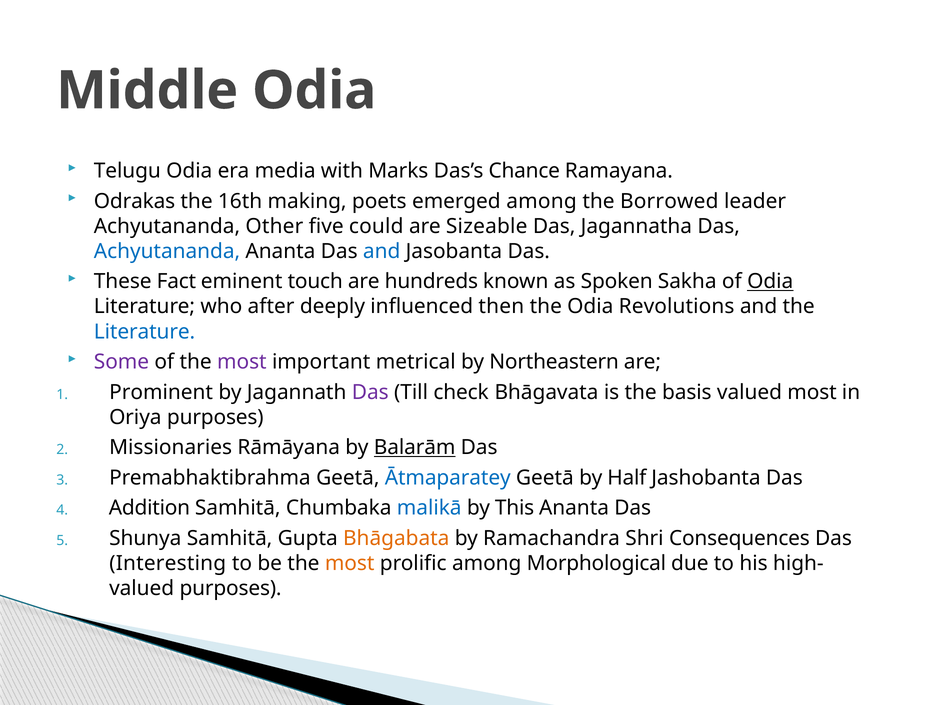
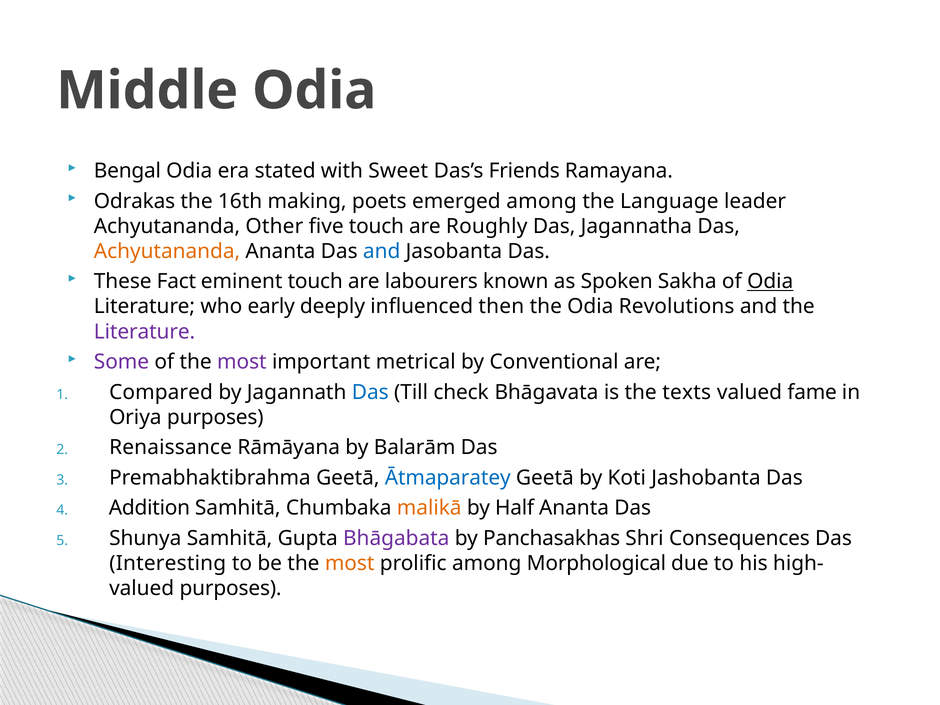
Telugu: Telugu -> Bengal (127, 171)
media: media -> stated (285, 171)
Marks: Marks -> Sweet (398, 171)
Chance: Chance -> Friends (524, 171)
Borrowed: Borrowed -> Language (669, 201)
five could: could -> touch (376, 226)
Sizeable: Sizeable -> Roughly (487, 226)
Achyutananda colour: blue -> orange (167, 251)
hundreds: hundreds -> labourers (431, 282)
after: after -> early (271, 307)
Literature colour: blue -> purple (145, 332)
Northeastern: Northeastern -> Conventional (554, 362)
Prominent: Prominent -> Compared (161, 392)
Das colour: purple -> blue (370, 392)
basis: basis -> texts (687, 392)
valued most: most -> fame (812, 392)
Missionaries: Missionaries -> Renaissance (171, 448)
Balarām underline: present -> none (415, 448)
Half: Half -> Koti (627, 478)
malikā colour: blue -> orange (429, 508)
This: This -> Half (515, 508)
Bhāgabata colour: orange -> purple (396, 538)
Ramachandra: Ramachandra -> Panchasakhas (552, 538)
